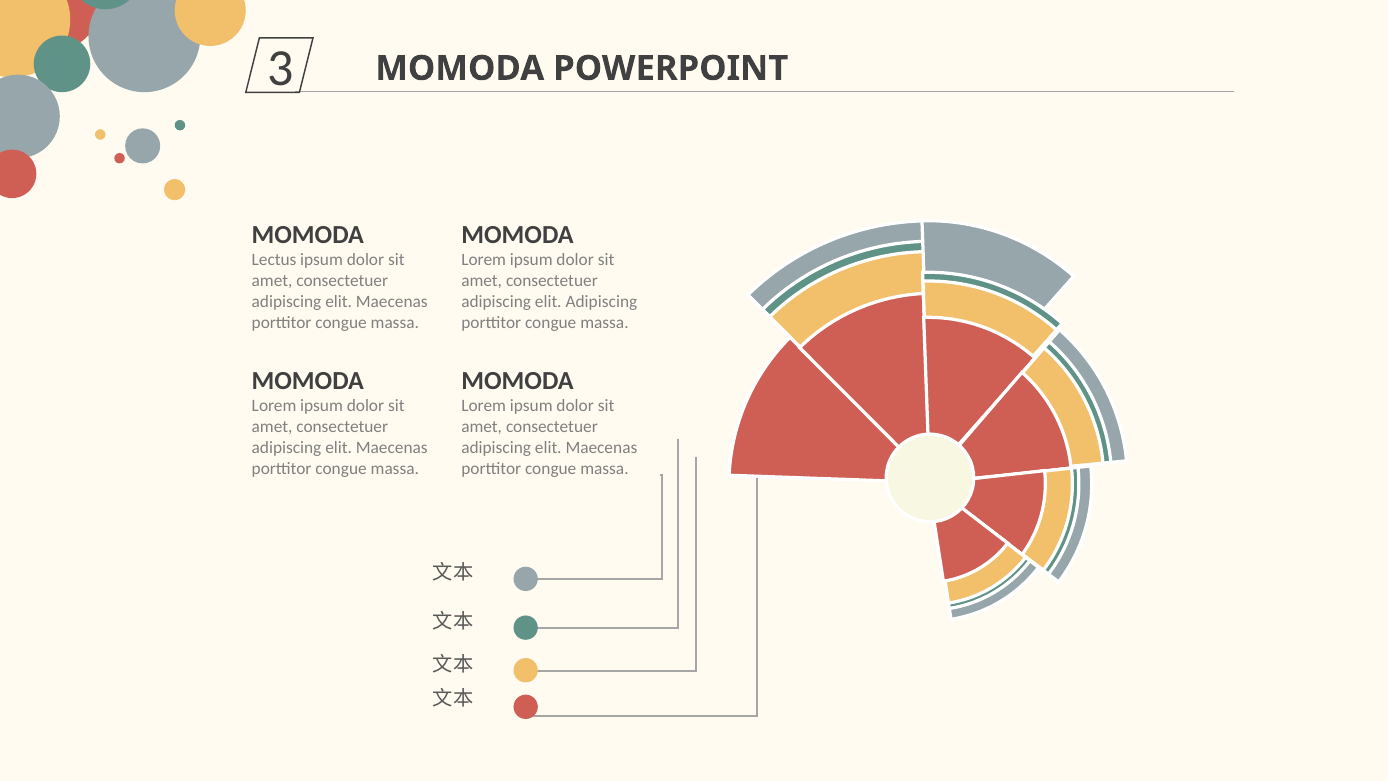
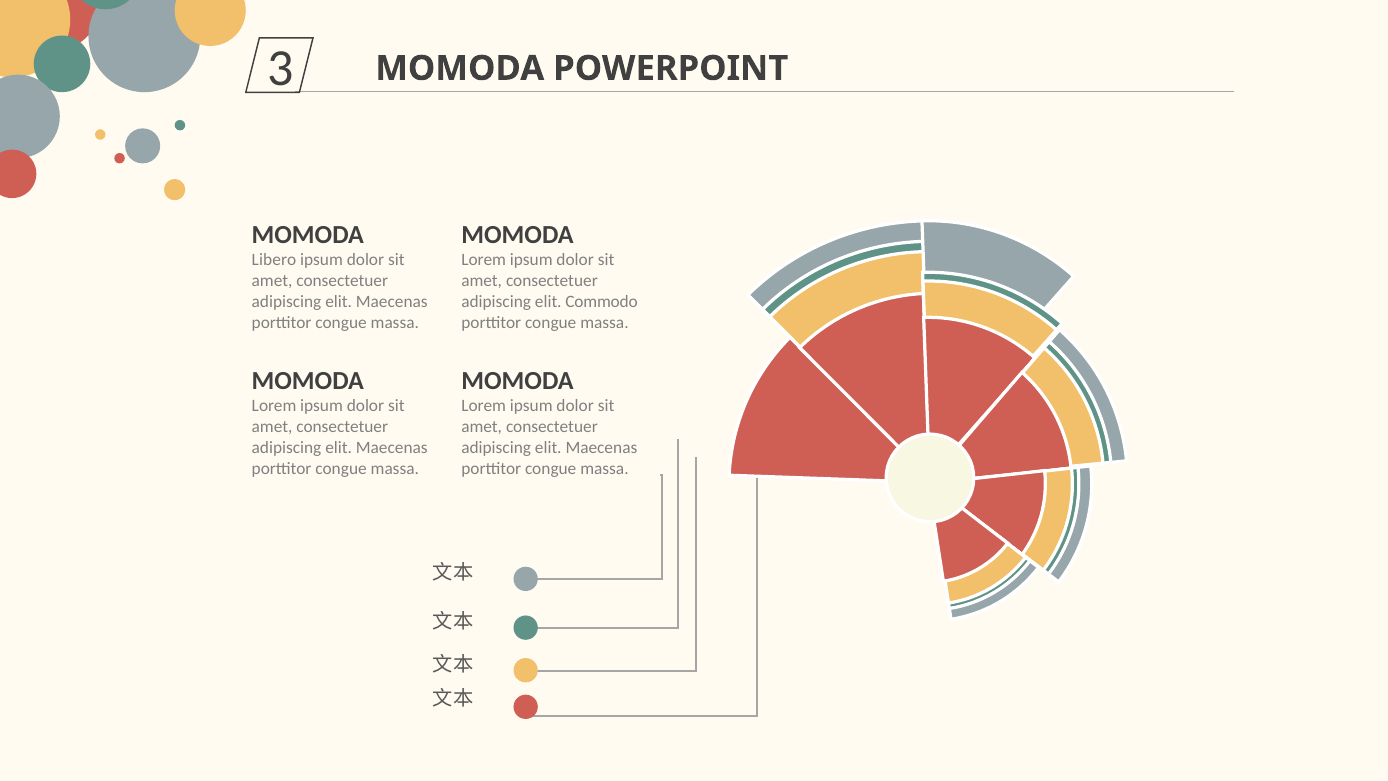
Lectus: Lectus -> Libero (274, 260)
elit Adipiscing: Adipiscing -> Commodo (602, 302)
